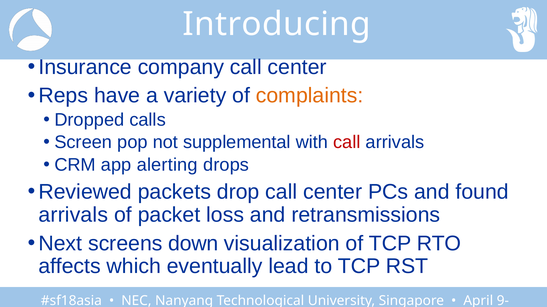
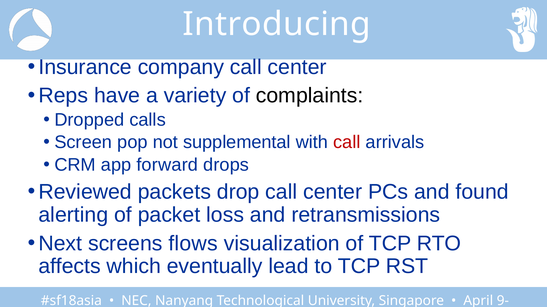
complaints colour: orange -> black (310, 96)
alerting: alerting -> forward (167, 165)
arrivals: arrivals -> alerting (73, 215)
down: down -> flows (193, 244)
